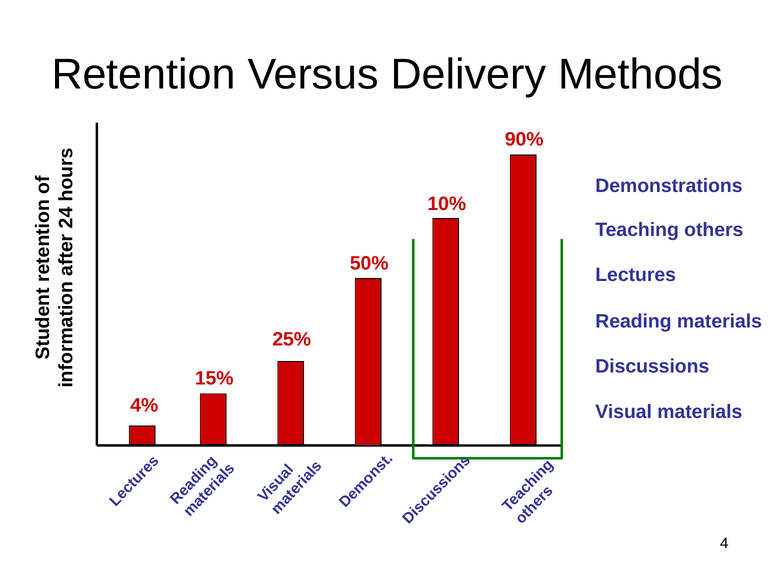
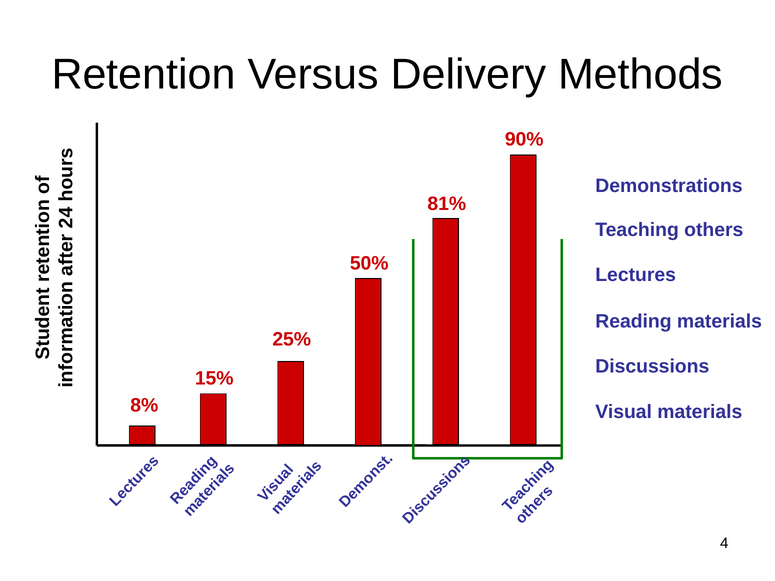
10%: 10% -> 81% (447, 204)
4%: 4% -> 8% (144, 405)
